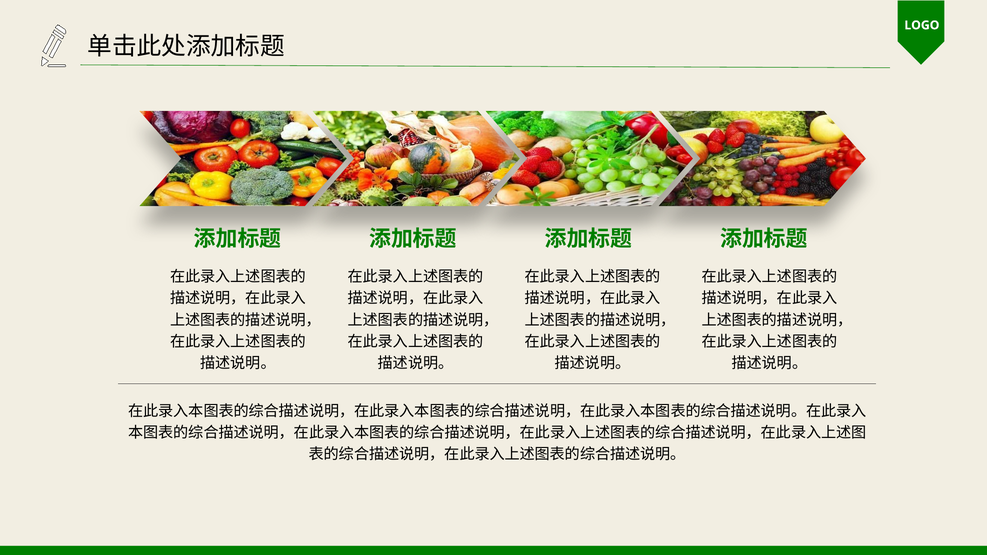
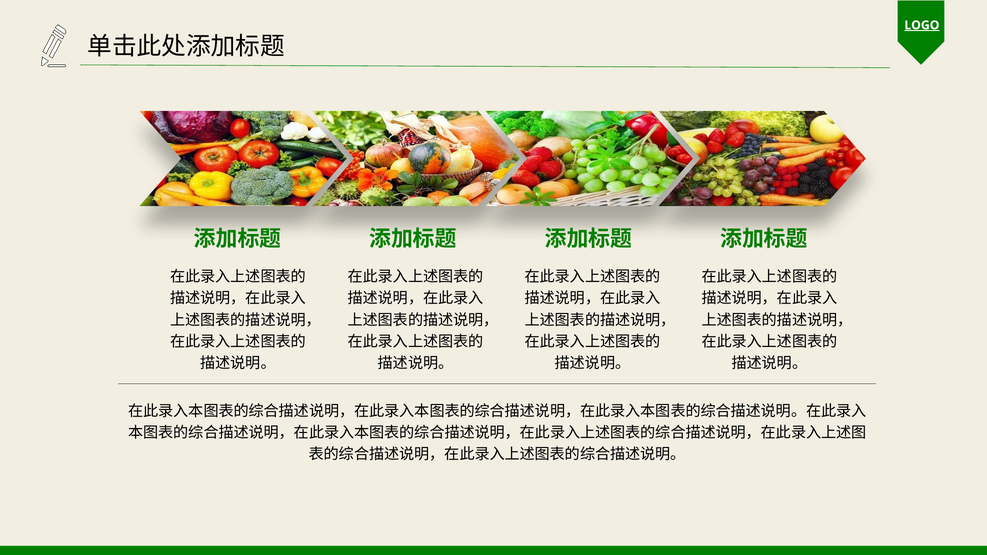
LOGO underline: none -> present (922, 25)
